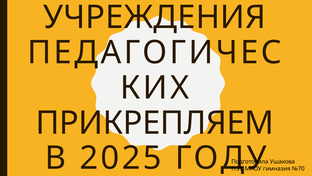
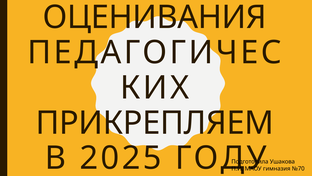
УЧРЕЖДЕНИЯ: УЧРЕЖДЕНИЯ -> ОЦЕНИВАНИЯ (155, 17)
